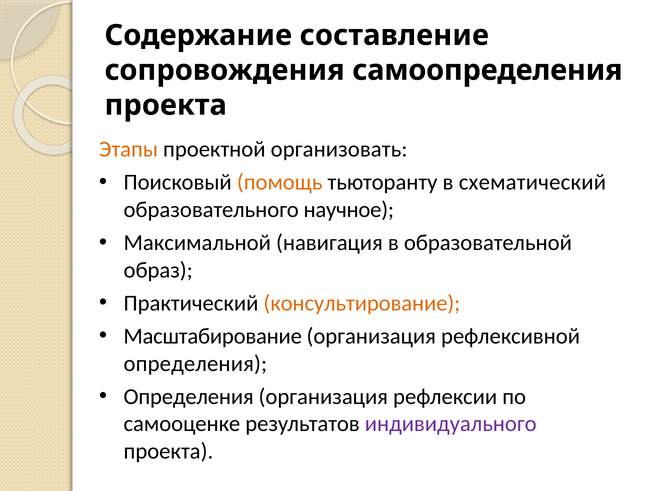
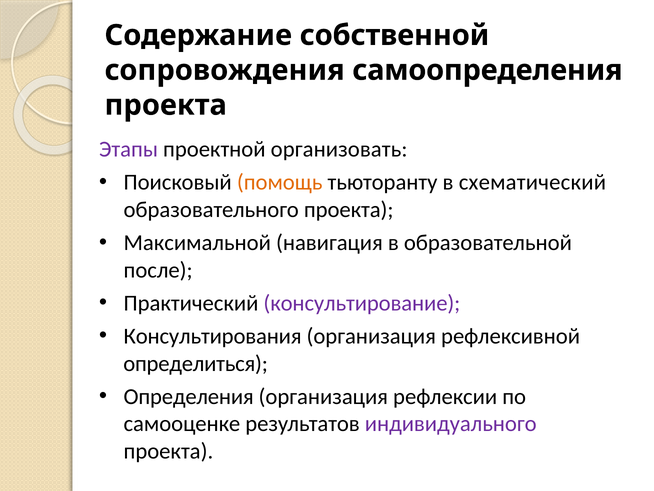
составление: составление -> собственной (394, 35)
Этапы colour: orange -> purple (129, 149)
образовательного научное: научное -> проекта (349, 210)
образ: образ -> после (158, 270)
консультирование colour: orange -> purple (362, 303)
Масштабирование: Масштабирование -> Консультирования (213, 336)
определения: определения -> определиться (196, 363)
